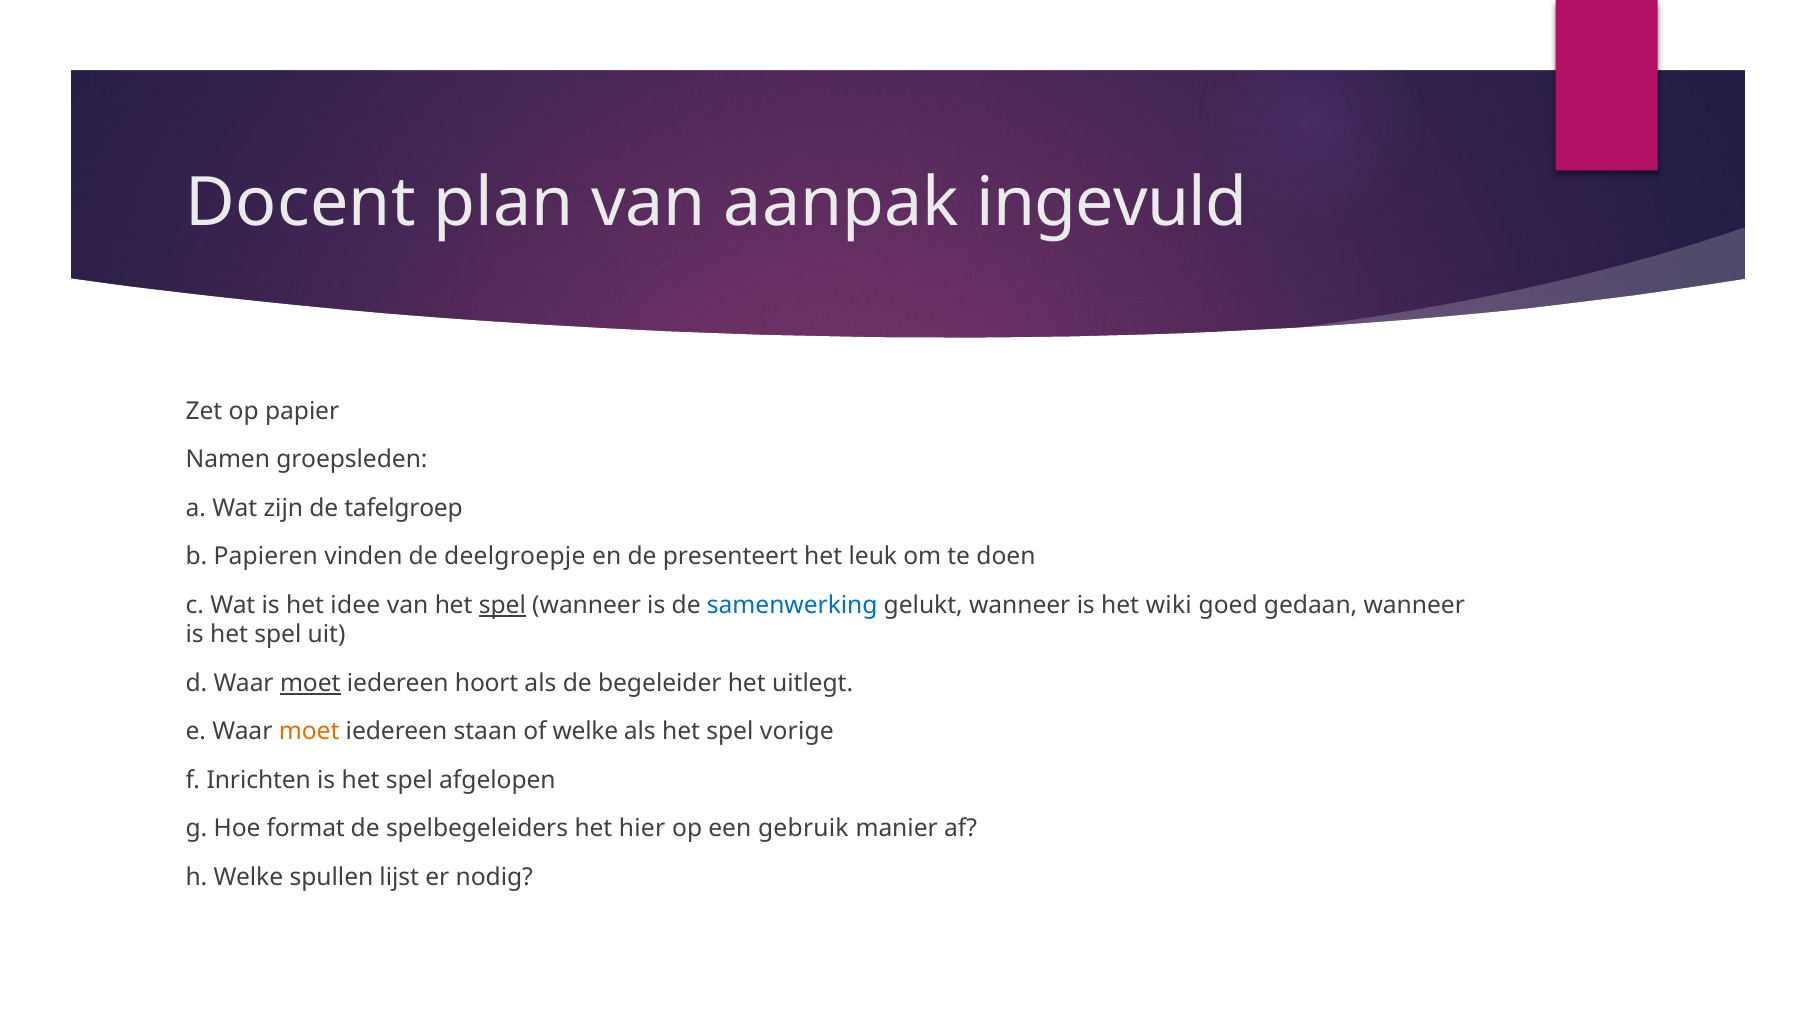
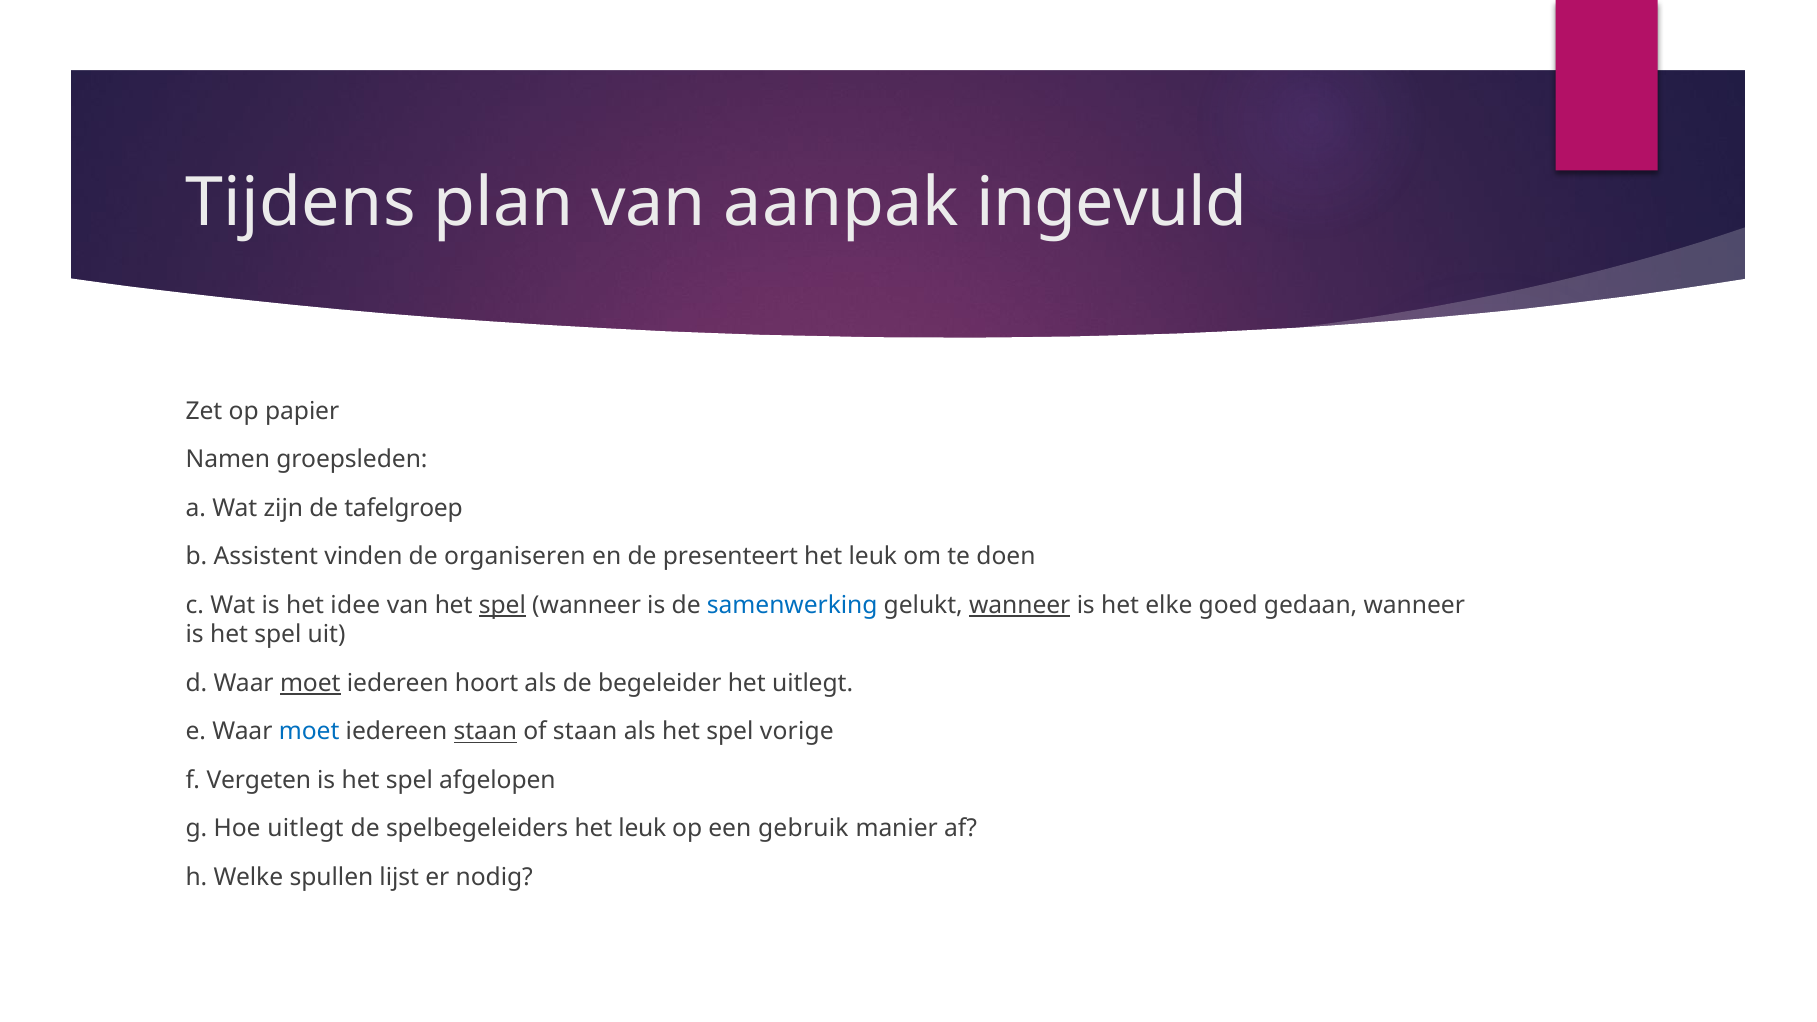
Docent: Docent -> Tijdens (301, 203)
Papieren: Papieren -> Assistent (266, 557)
deelgroepje: deelgroepje -> organiseren (515, 557)
wanneer underline: none -> present (1020, 605)
wiki: wiki -> elke (1169, 605)
moet colour: orange -> blue (309, 732)
staan underline: none -> present (485, 732)
of welke: welke -> staan (585, 732)
Inrichten: Inrichten -> Vergeten (259, 780)
Hoe format: format -> uitlegt (305, 829)
spelbegeleiders het hier: hier -> leuk (642, 829)
